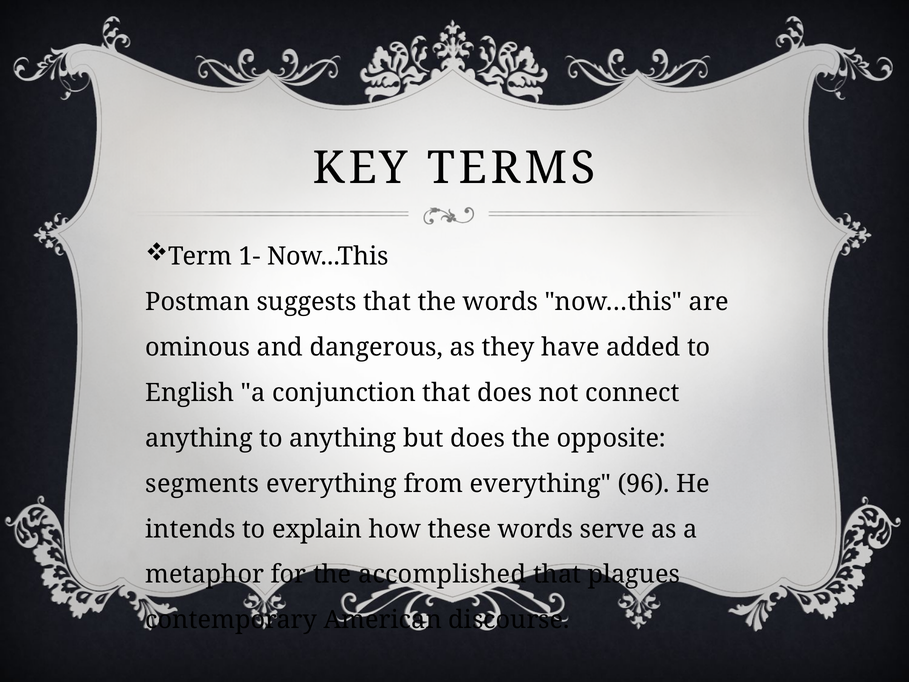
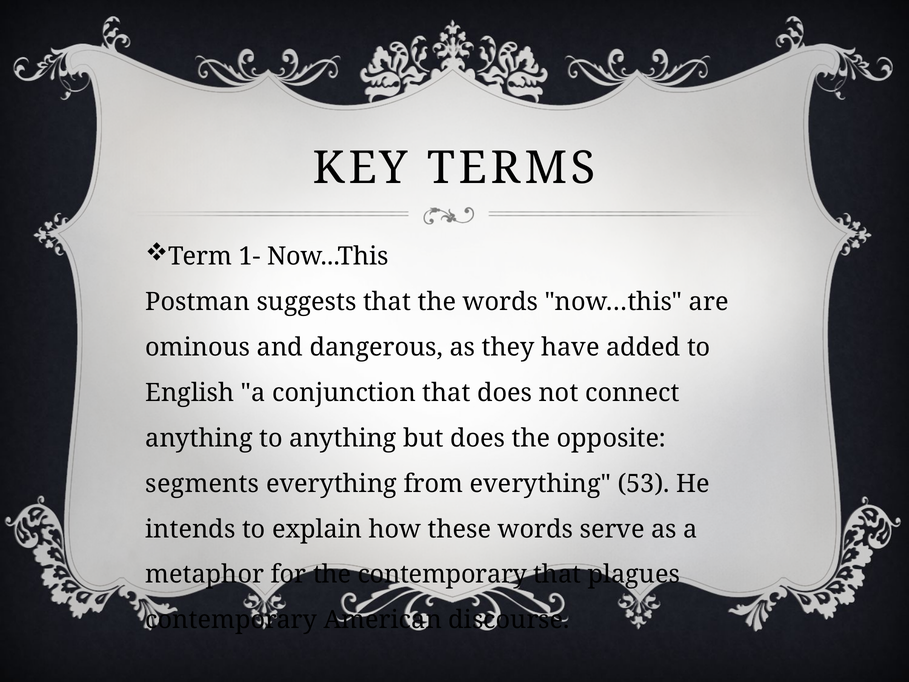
96: 96 -> 53 (644, 484)
the accomplished: accomplished -> contemporary (442, 574)
